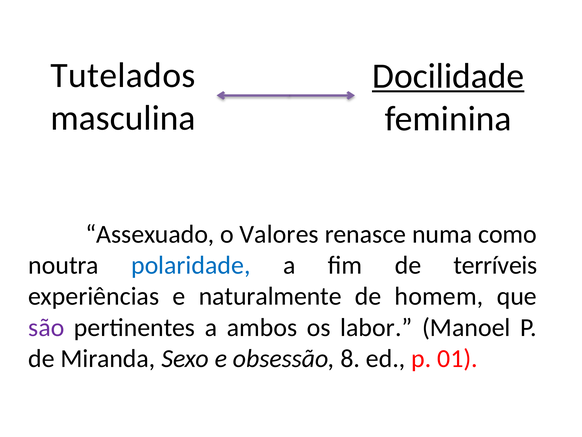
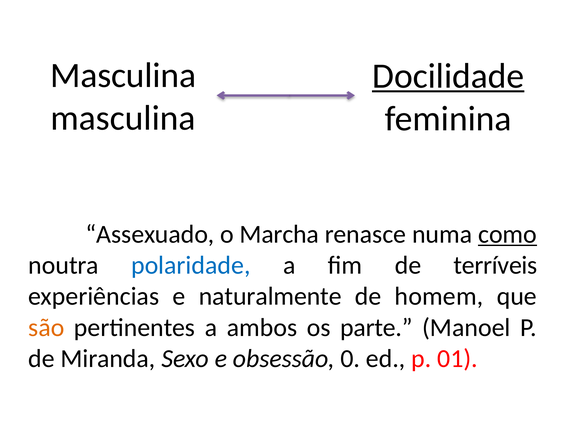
Tutelados: Tutelados -> Masculina (123, 75)
Valores: Valores -> Marcha (279, 234)
como underline: none -> present (508, 234)
são colour: purple -> orange (46, 327)
labor: labor -> parte (376, 327)
8: 8 -> 0 (350, 358)
